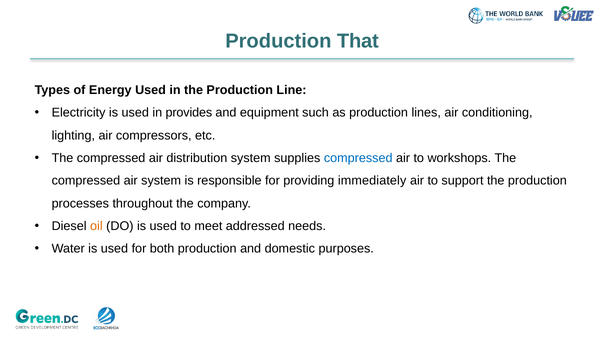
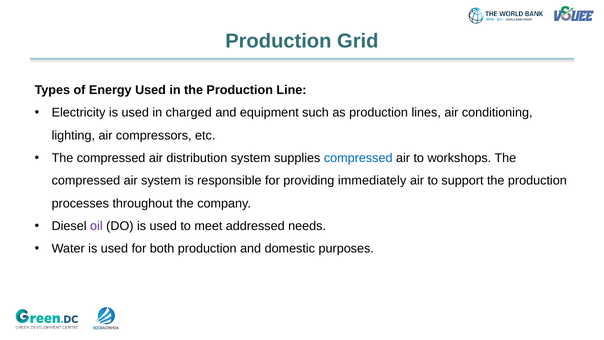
That: That -> Grid (358, 41)
provides: provides -> charged (189, 113)
oil colour: orange -> purple (96, 226)
